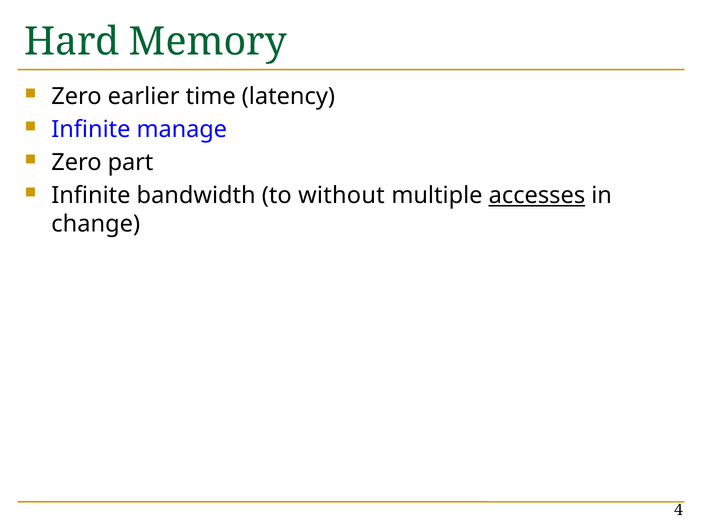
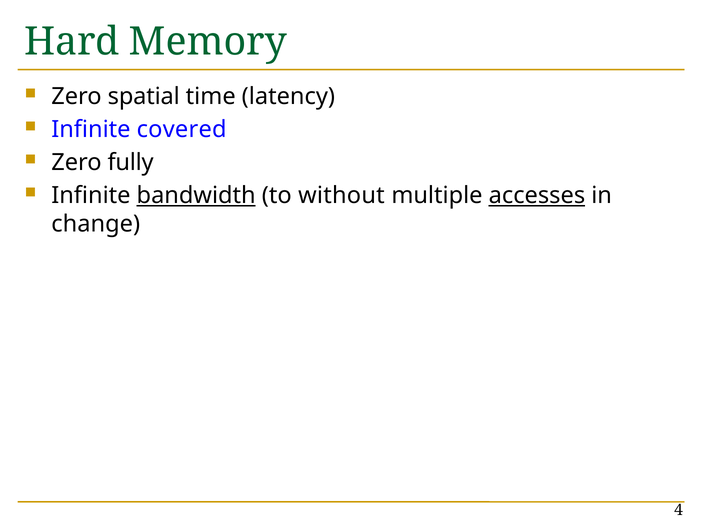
earlier: earlier -> spatial (144, 97)
manage: manage -> covered (182, 130)
part: part -> fully (131, 163)
bandwidth underline: none -> present (196, 196)
